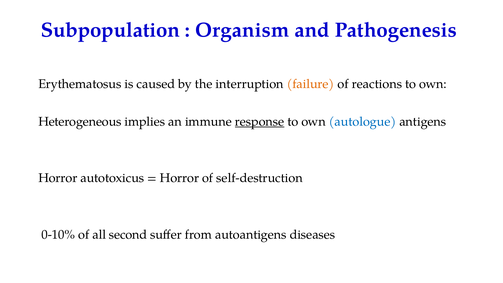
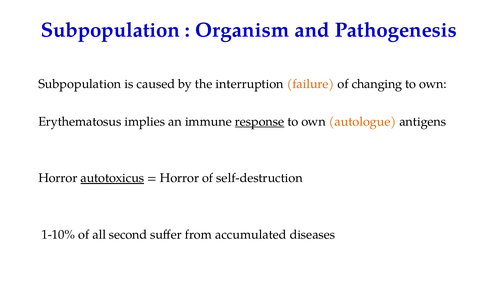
Erythematosus: Erythematosus -> Subpopulation (80, 84)
reactions: reactions -> changing (377, 84)
Heterogeneous: Heterogeneous -> Erythematosus (80, 122)
autologue colour: blue -> orange (363, 122)
autotoxicus underline: none -> present (112, 178)
0-10%: 0-10% -> 1-10% (58, 234)
autoantigens: autoantigens -> accumulated (251, 234)
